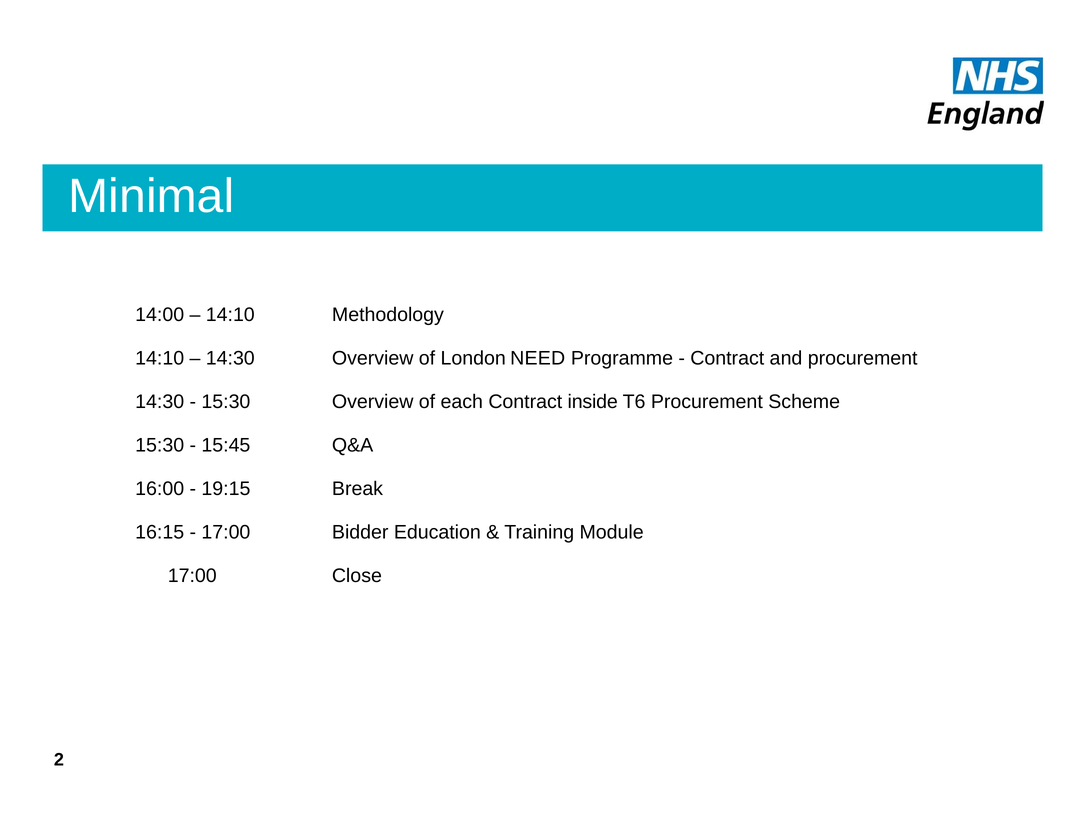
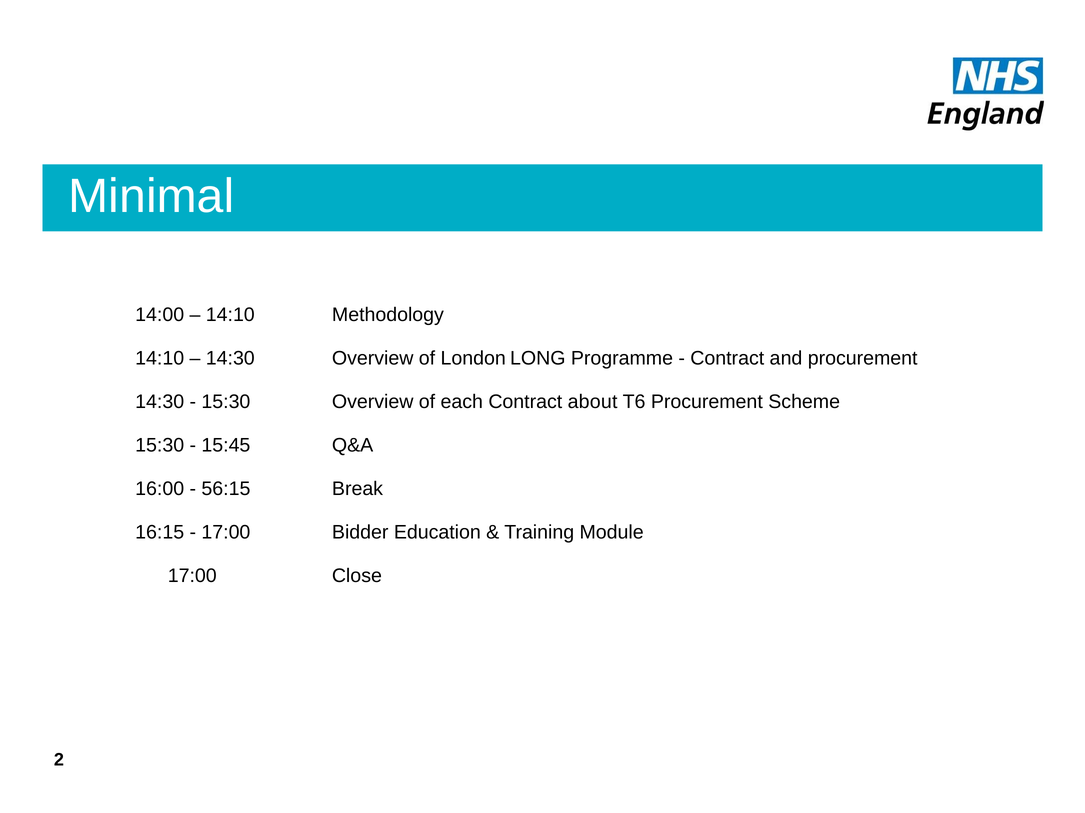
NEED: NEED -> LONG (538, 359)
inside: inside -> about (593, 402)
19:15: 19:15 -> 56:15 (226, 489)
